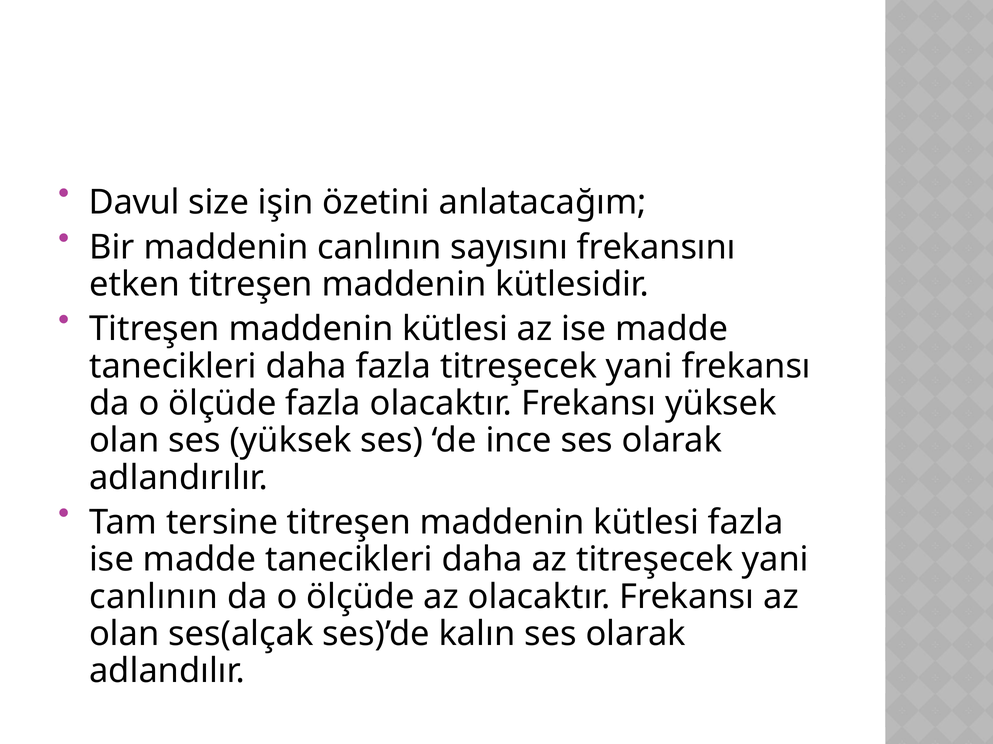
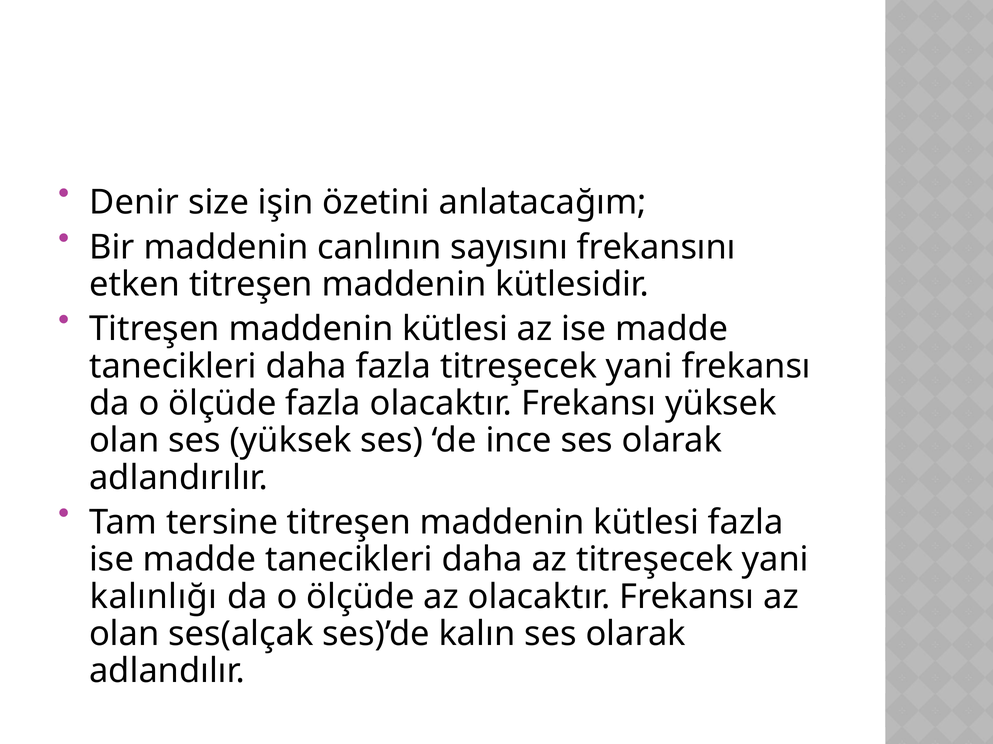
Davul: Davul -> Denir (134, 203)
canlının: canlının -> kalınlığı (154, 597)
